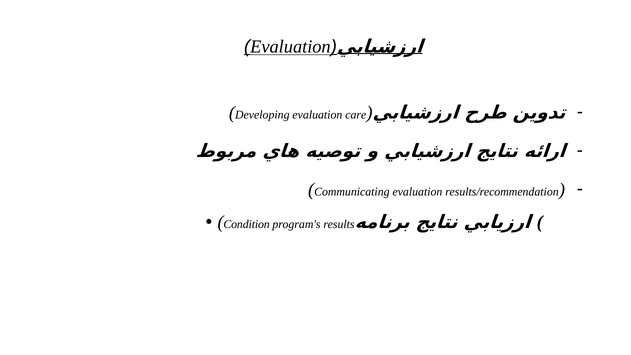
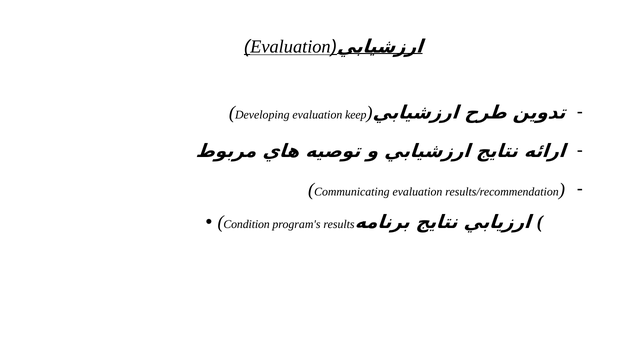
care: care -> keep (356, 115)
